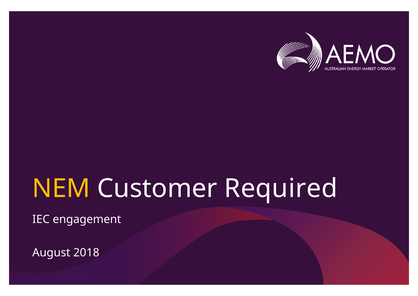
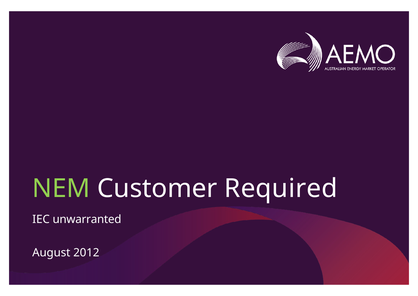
NEM colour: yellow -> light green (61, 188)
engagement: engagement -> unwarranted (87, 219)
2018: 2018 -> 2012 (86, 252)
